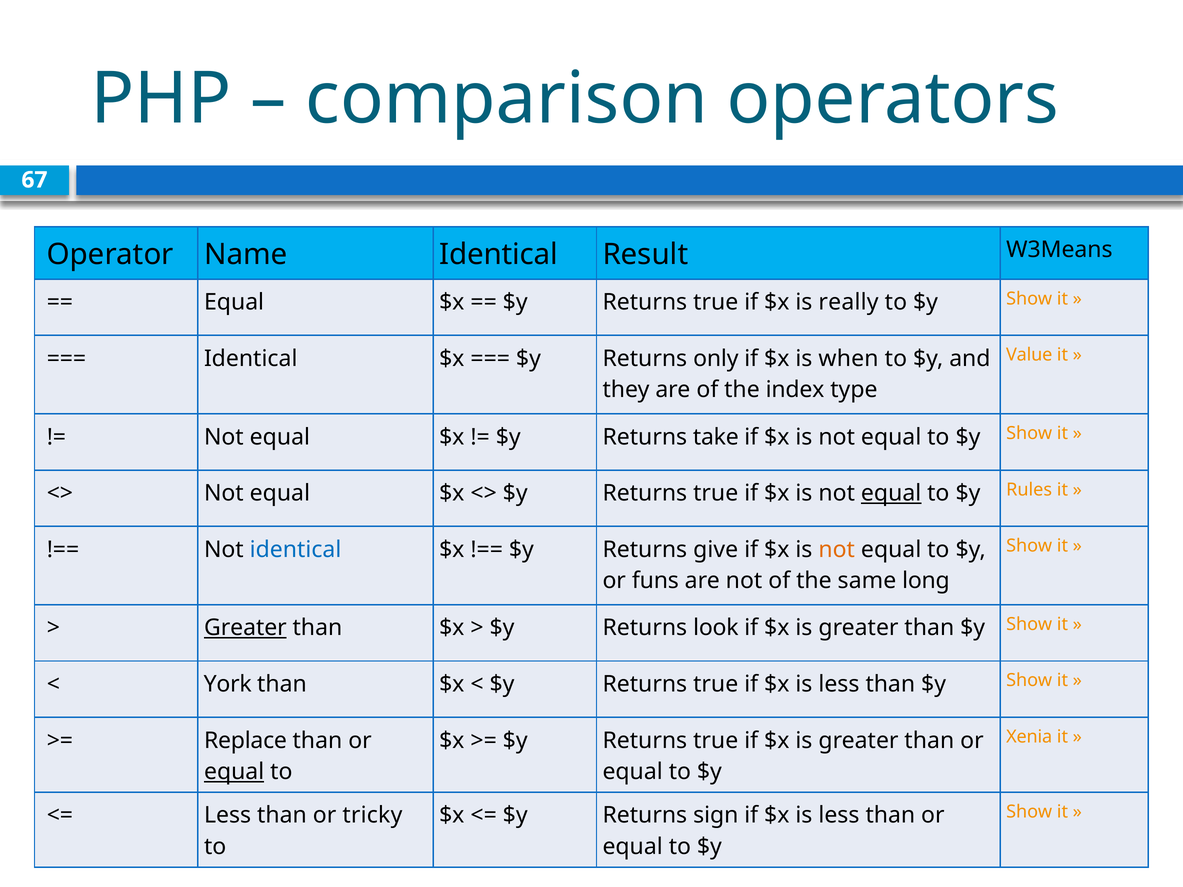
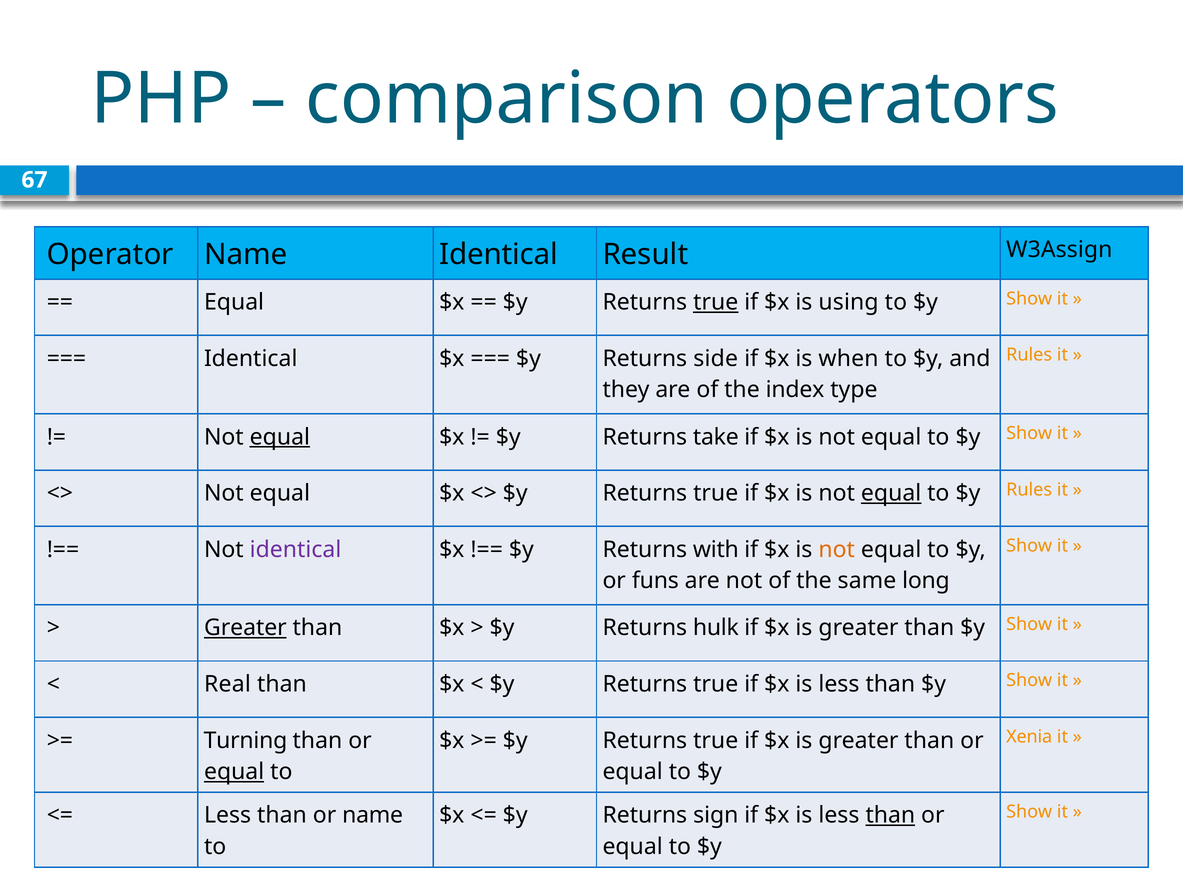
W3Means: W3Means -> W3Assign (1059, 250)
true underline: none -> present (716, 302)
really: really -> using (849, 302)
Value: Value -> Rules (1029, 355)
only: only -> side (716, 359)
equal underline: none -> present (280, 437)
identical colour: blue -> purple (296, 550)
give: give -> with (716, 550)
look: look -> hulk (716, 628)
York: York -> Real (227, 684)
Replace: Replace -> Turning (245, 741)
or tricky: tricky -> name (373, 816)
than underline: none -> present (890, 816)
